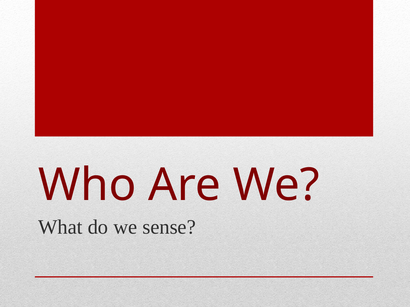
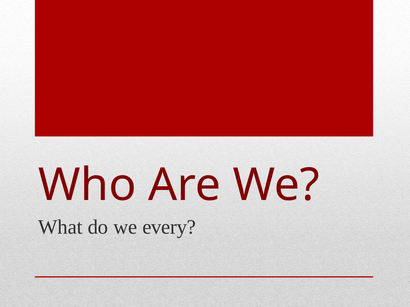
sense: sense -> every (169, 228)
